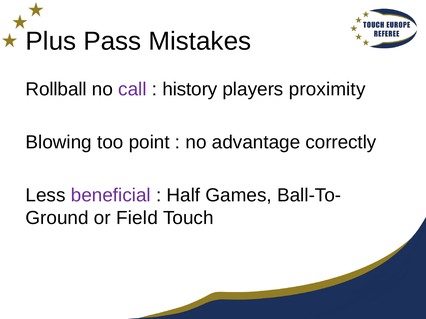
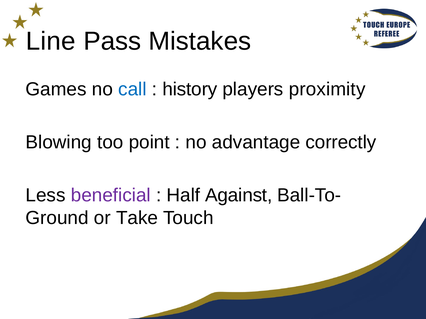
Plus: Plus -> Line (51, 41)
Rollball: Rollball -> Games (56, 89)
call colour: purple -> blue (132, 89)
Games: Games -> Against (239, 196)
Field: Field -> Take (137, 218)
